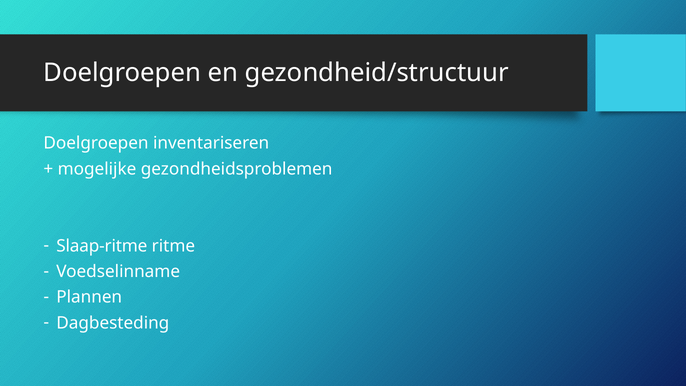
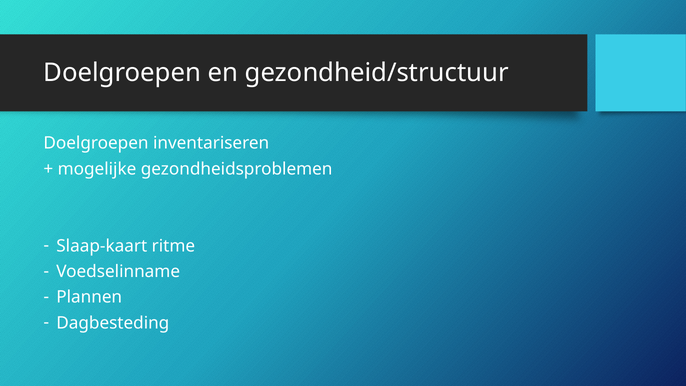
Slaap-ritme: Slaap-ritme -> Slaap-kaart (102, 246)
